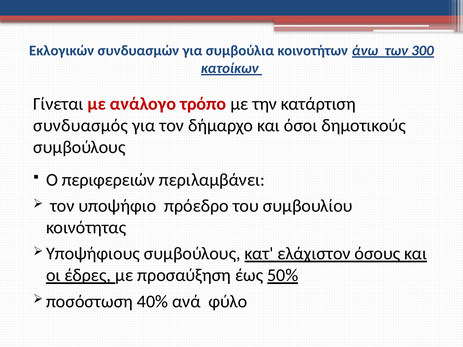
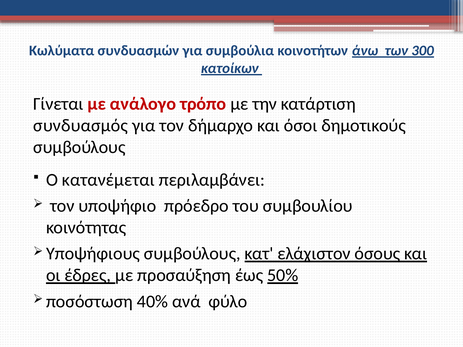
Εκλογικών: Εκλογικών -> Κωλύματα (62, 51)
περιφερειών: περιφερειών -> κατανέμεται (108, 180)
